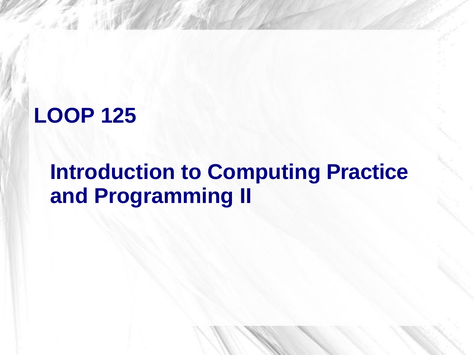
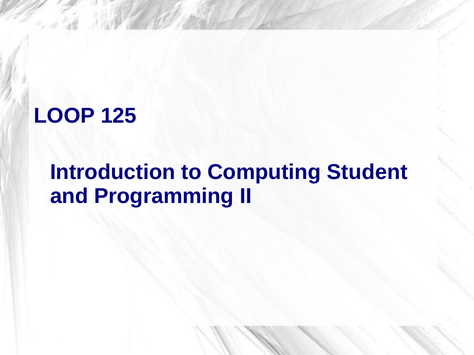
Practice: Practice -> Student (367, 172)
